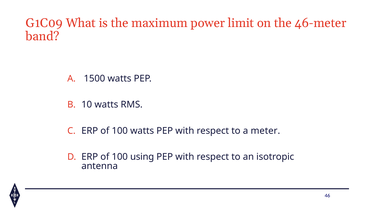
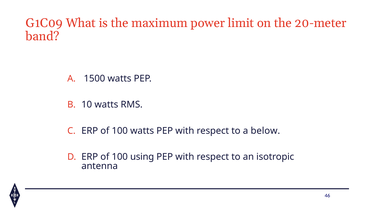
46-meter: 46-meter -> 20-meter (321, 23)
meter: meter -> below (265, 131)
